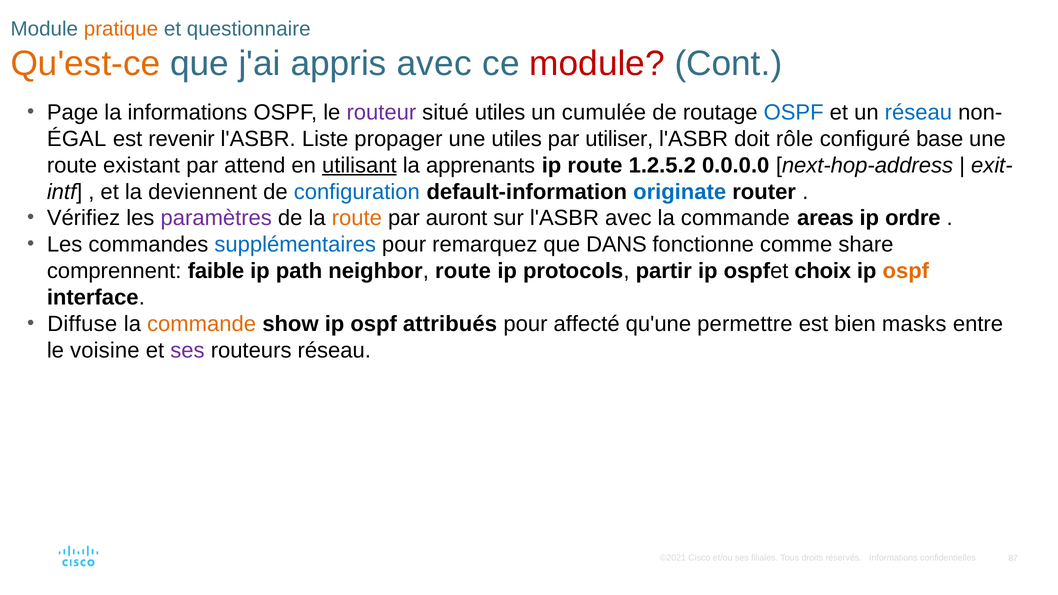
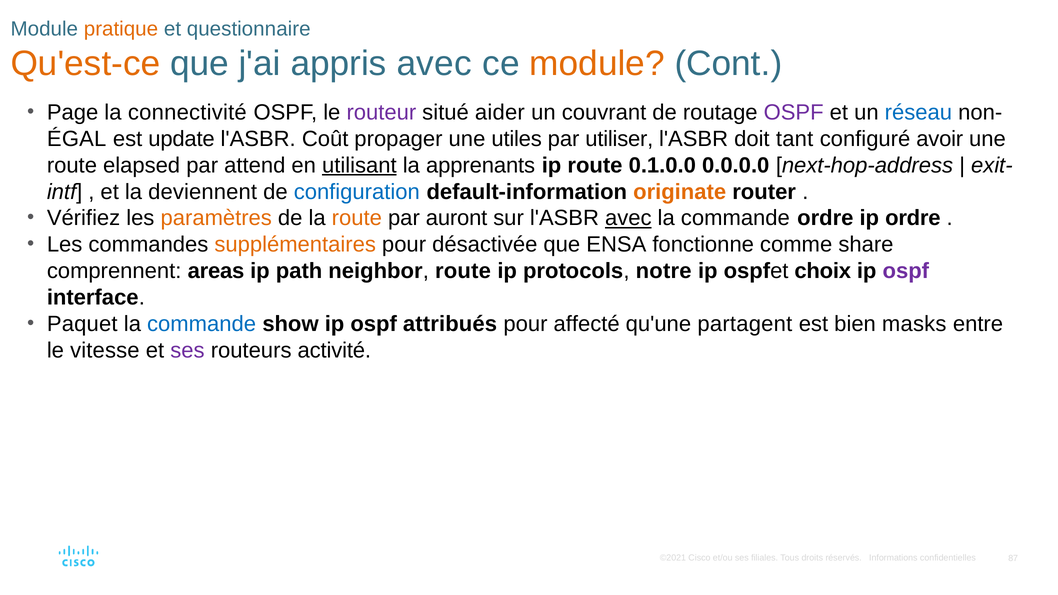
module colour: red -> orange (597, 63)
la informations: informations -> connectivité (187, 112)
situé utiles: utiles -> aider (500, 112)
cumulée: cumulée -> couvrant (604, 112)
OSPF colour: blue -> purple (794, 112)
revenir: revenir -> update (182, 139)
Liste: Liste -> Coût (325, 139)
rôle: rôle -> tant (795, 139)
base: base -> avoir (940, 139)
existant: existant -> elapsed (142, 165)
1.2.5.2: 1.2.5.2 -> 0.1.0.0 (662, 165)
originate colour: blue -> orange (680, 192)
paramètres colour: purple -> orange (216, 218)
avec underline: none -> present (628, 218)
commande areas: areas -> ordre (825, 218)
supplémentaires colour: blue -> orange (295, 245)
remarquez: remarquez -> désactivée (485, 245)
DANS: DANS -> ENSA (616, 245)
faible: faible -> areas (216, 271)
partir: partir -> notre (664, 271)
ospf colour: orange -> purple (906, 271)
Diffuse: Diffuse -> Paquet (82, 324)
commande colour: orange -> blue (202, 324)
permettre: permettre -> partagent (745, 324)
voisine: voisine -> vitesse (105, 351)
routeurs réseau: réseau -> activité (334, 351)
